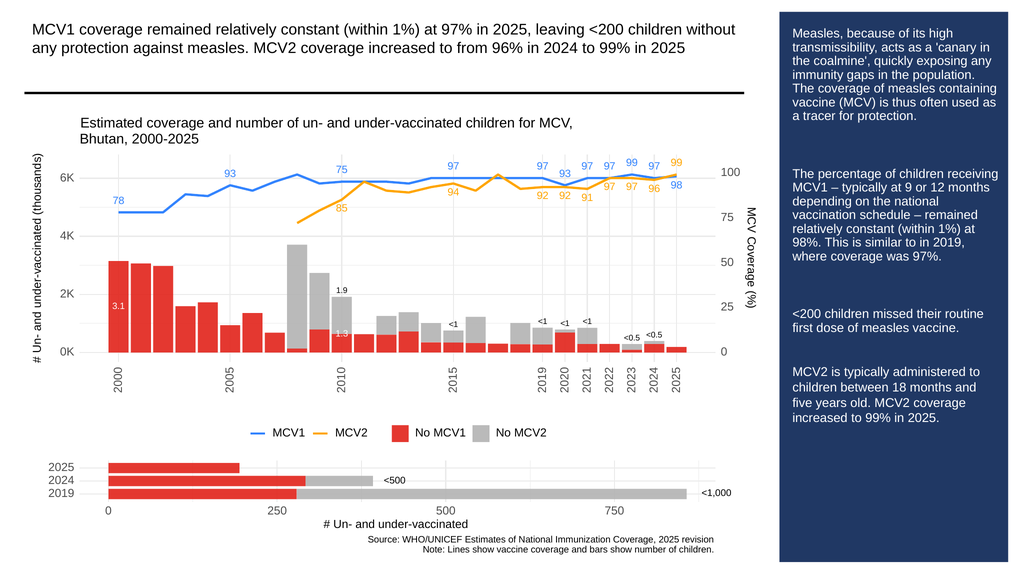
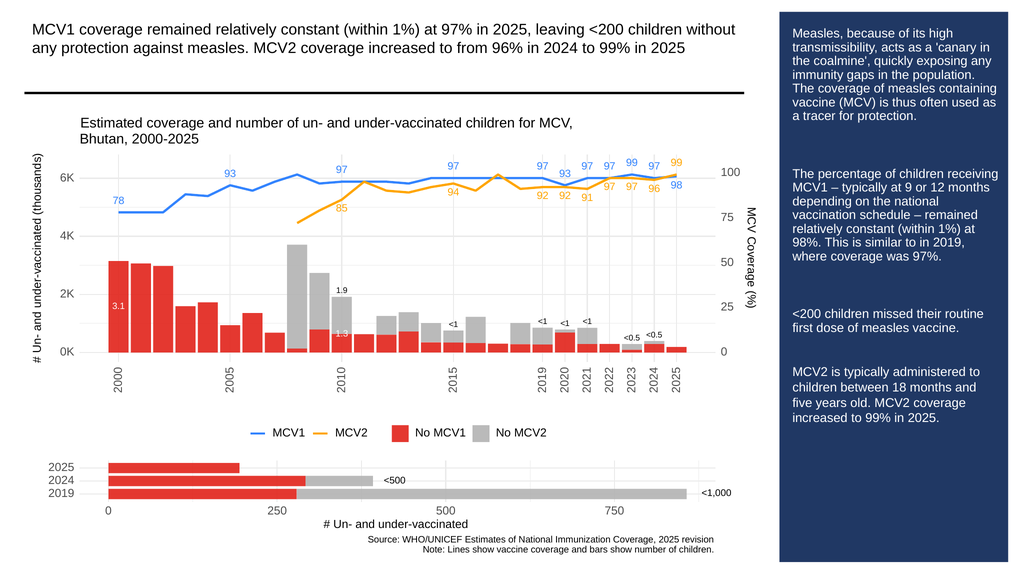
93 75: 75 -> 97 (342, 170)
